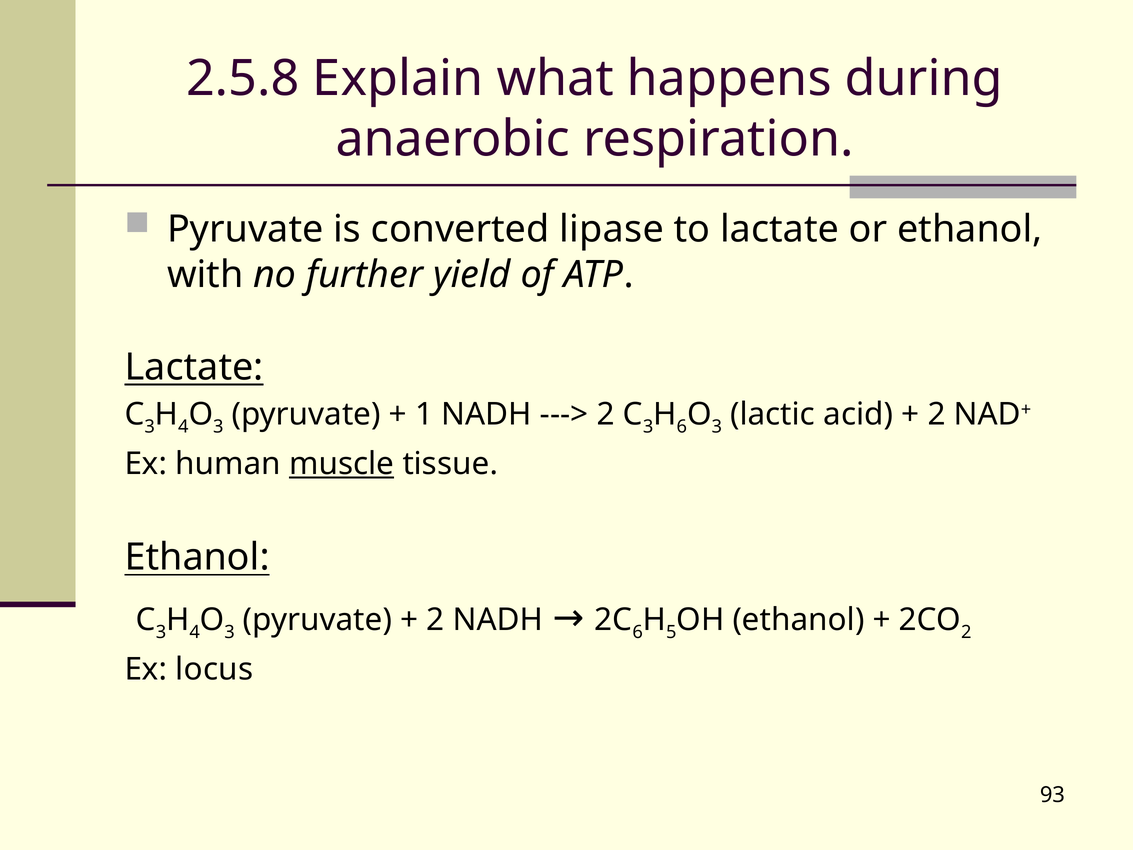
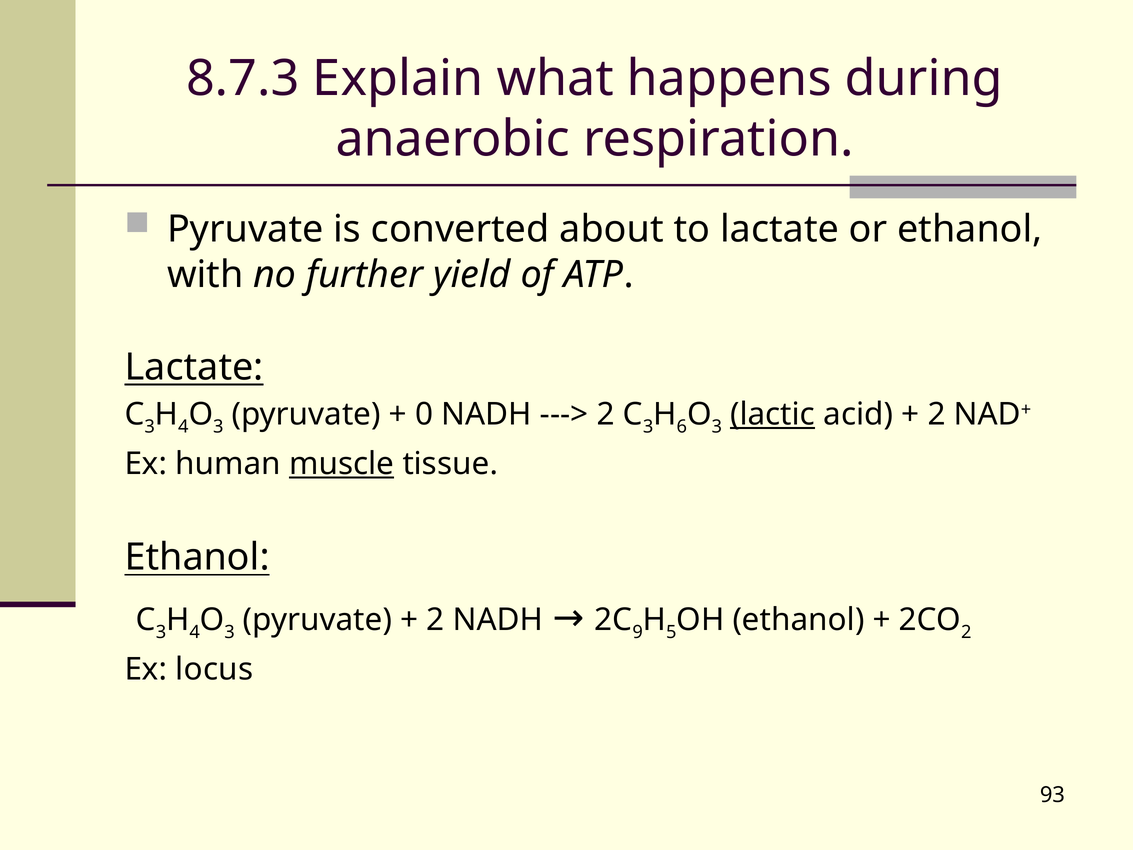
2.5.8: 2.5.8 -> 8.7.3 (243, 79)
lipase: lipase -> about (612, 229)
1: 1 -> 0 (424, 414)
lactic underline: none -> present (773, 414)
6: 6 -> 9 (638, 632)
